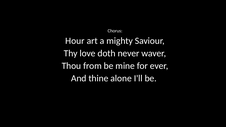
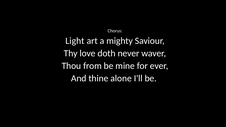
Hour: Hour -> Light (75, 41)
